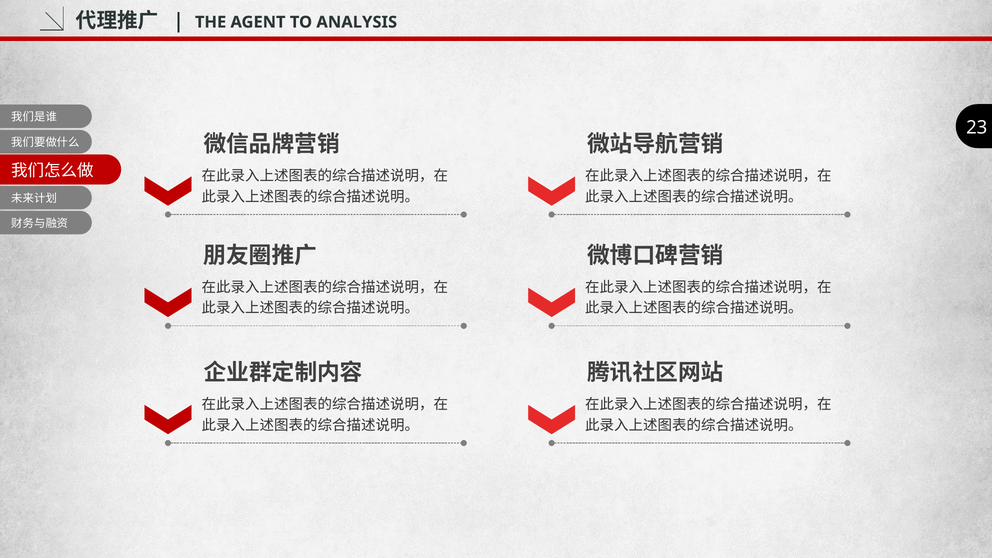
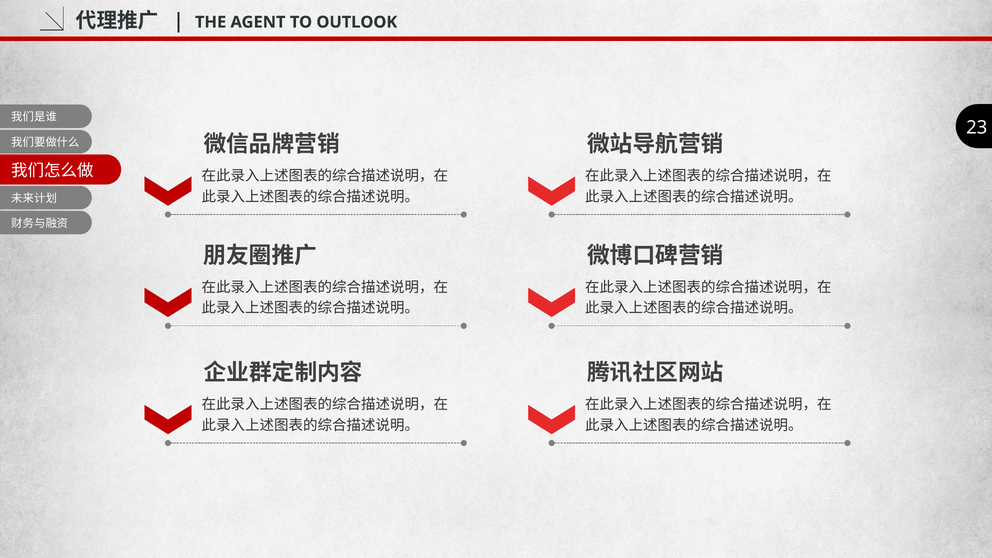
ANALYSIS: ANALYSIS -> OUTLOOK (357, 22)
